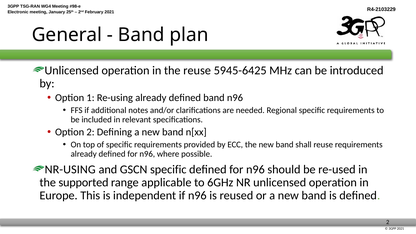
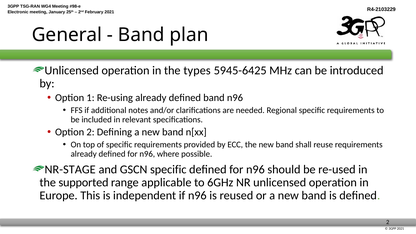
the reuse: reuse -> types (197, 70)
NR-USING: NR-USING -> NR-STAGE (70, 169)
